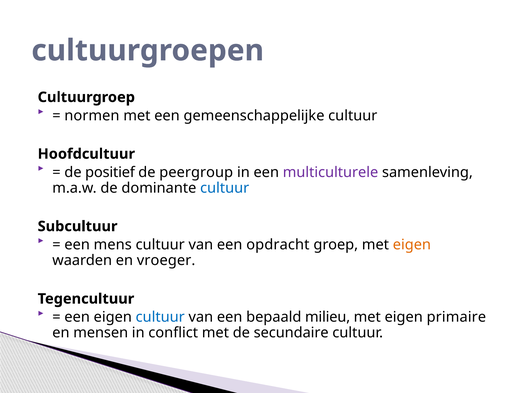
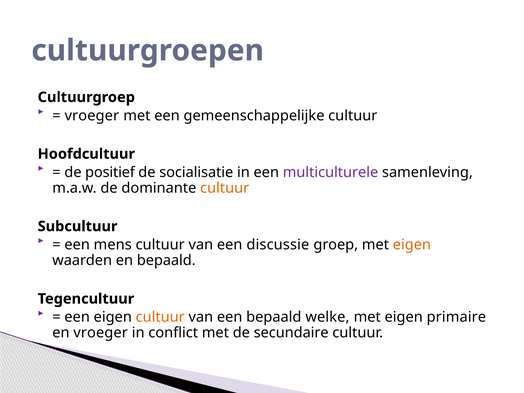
normen: normen -> vroeger (92, 116)
peergroup: peergroup -> socialisatie (196, 172)
cultuur colour: blue -> orange (225, 188)
opdracht: opdracht -> discussie (278, 245)
en vroeger: vroeger -> bepaald (166, 260)
cultuur colour: blue -> orange (160, 317)
milieu: milieu -> welke (327, 317)
en mensen: mensen -> vroeger (101, 333)
